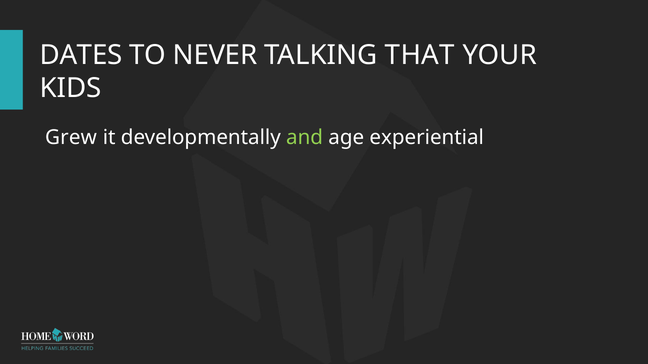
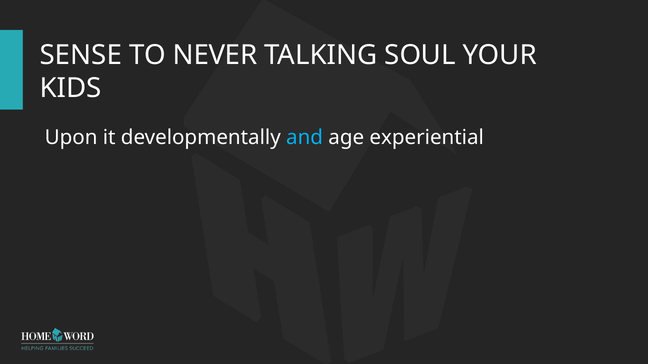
DATES: DATES -> SENSE (81, 55)
THAT: THAT -> SOUL (420, 55)
Grew: Grew -> Upon (71, 138)
and colour: light green -> light blue (305, 138)
